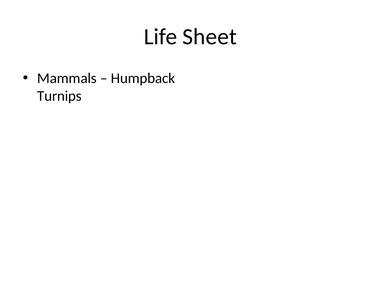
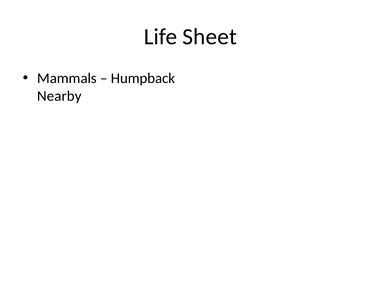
Turnips: Turnips -> Nearby (59, 96)
